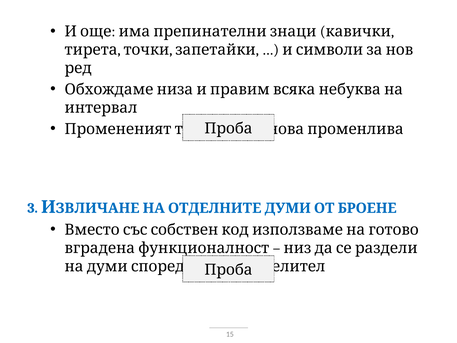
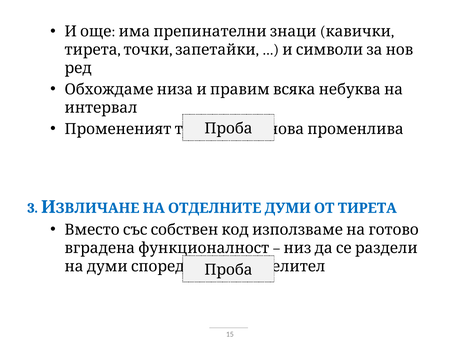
ОТ БРОЕНЕ: БРОЕНЕ -> ТИРЕТА (367, 208)
